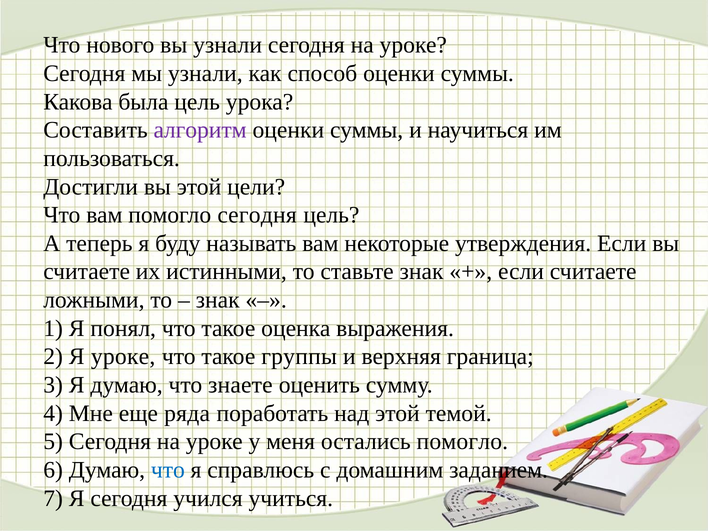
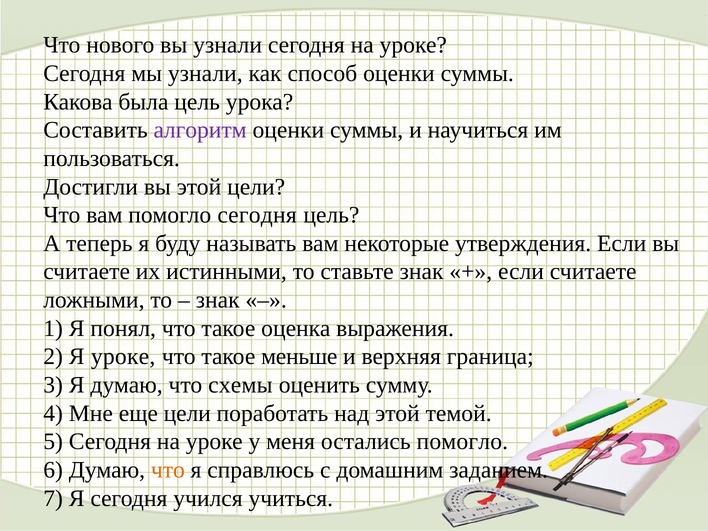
группы: группы -> меньше (299, 357)
знаете: знаете -> схемы (240, 385)
еще ряда: ряда -> цели (187, 413)
что colour: blue -> orange (168, 470)
